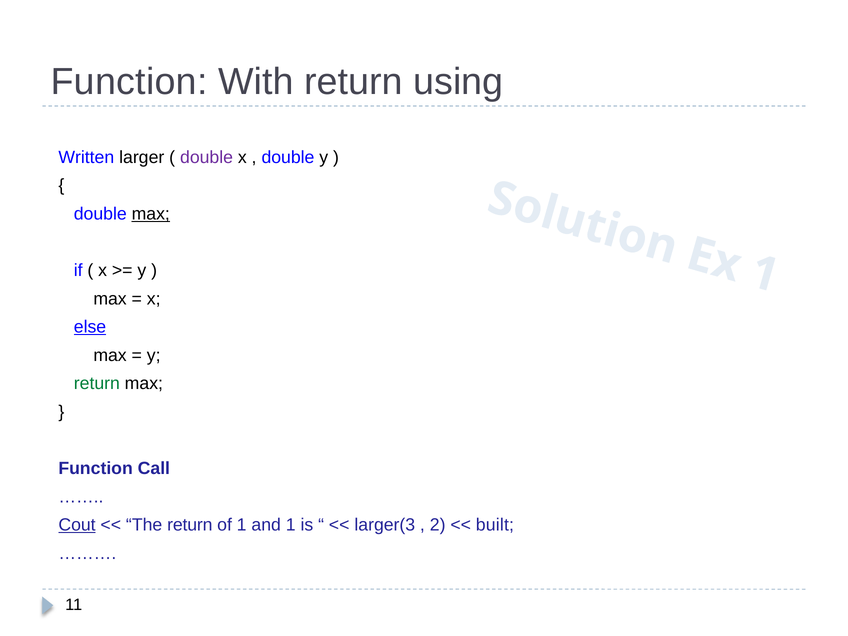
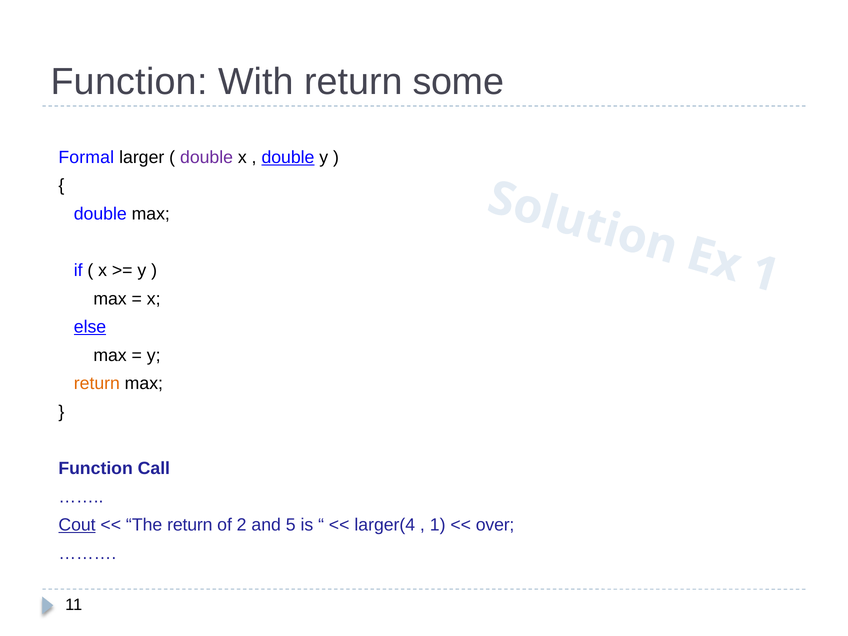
using: using -> some (458, 82)
Written: Written -> Formal (86, 157)
double underline: none -> present (288, 157)
max underline: present -> none (151, 214)
return colour: green -> orange (97, 384)
of 1: 1 -> 2 (242, 525)
and 1: 1 -> 5 (291, 525)
larger(3: larger(3 -> larger(4 (385, 525)
2: 2 -> 1 (438, 525)
built: built -> over (495, 525)
